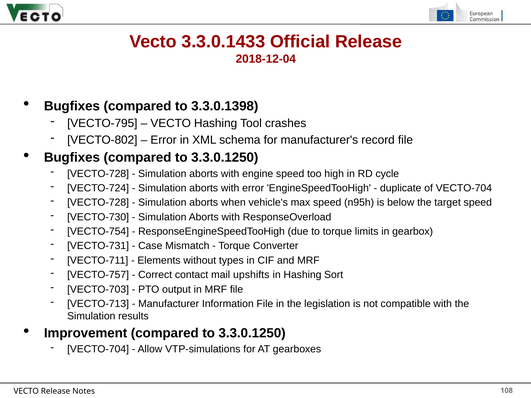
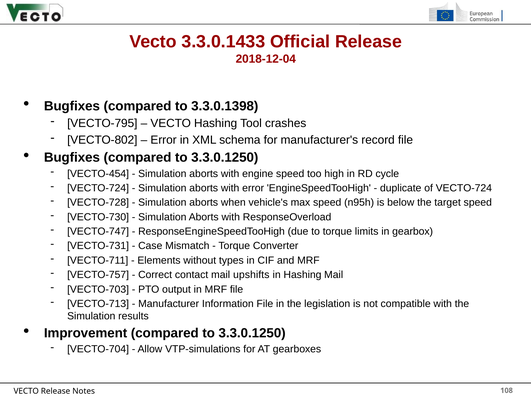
VECTO-728: VECTO-728 -> VECTO-454 (98, 174)
of VECTO-704: VECTO-704 -> VECTO-724 (464, 188)
VECTO-754: VECTO-754 -> VECTO-747 (98, 232)
Hashing Sort: Sort -> Mail (334, 275)
